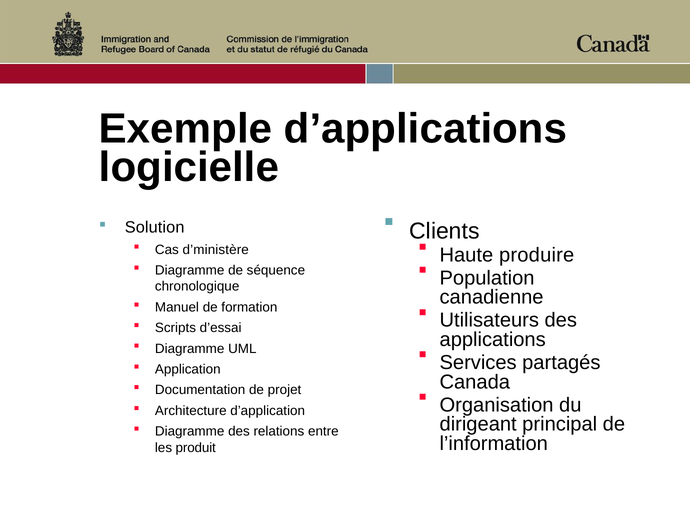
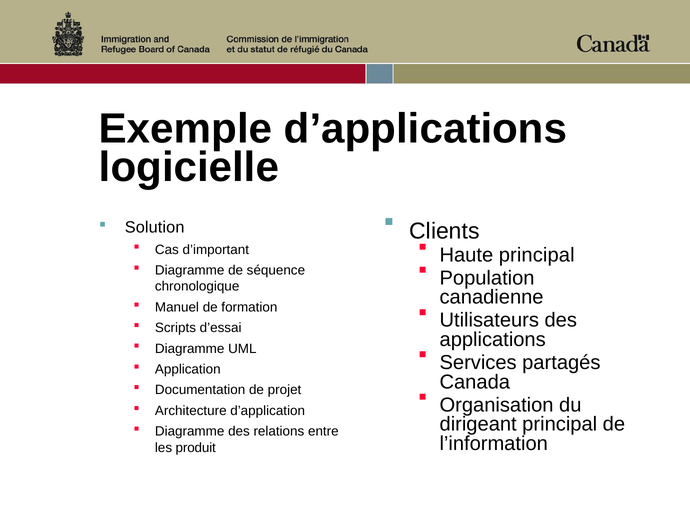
Haute produire: produire -> principal (537, 255)
d’ministère: d’ministère -> d’important (216, 249)
